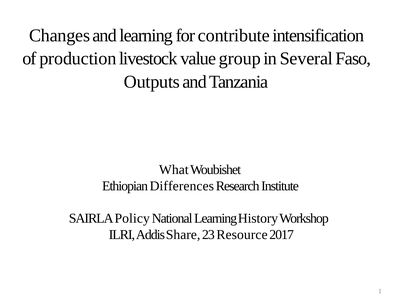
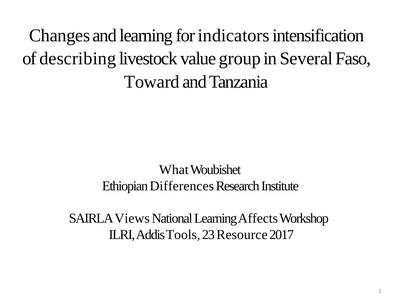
contribute: contribute -> indicators (234, 35)
production: production -> describing (78, 59)
Outputs: Outputs -> Toward (152, 82)
Policy: Policy -> Views (132, 218)
History: History -> Affects (258, 218)
Share: Share -> Tools (183, 234)
